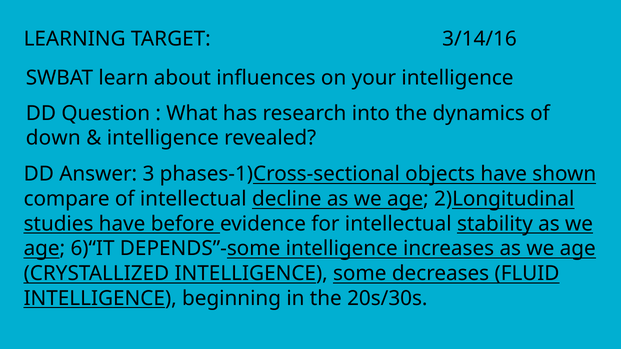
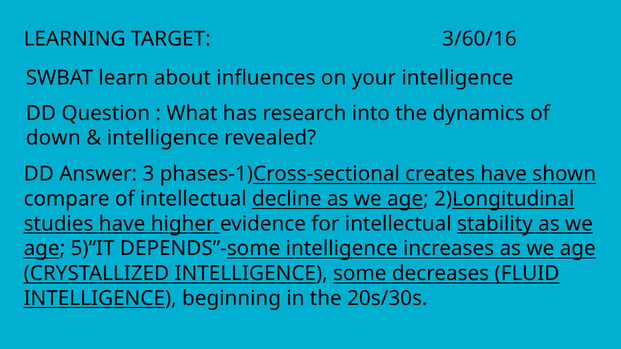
3/14/16: 3/14/16 -> 3/60/16 (479, 39)
objects: objects -> creates (440, 174)
before: before -> higher (183, 224)
6)“IT: 6)“IT -> 5)“IT (93, 249)
